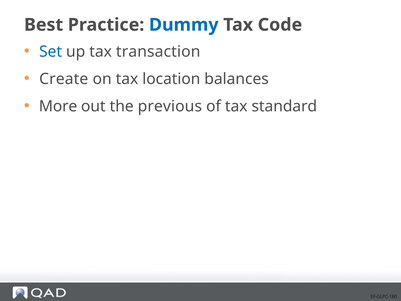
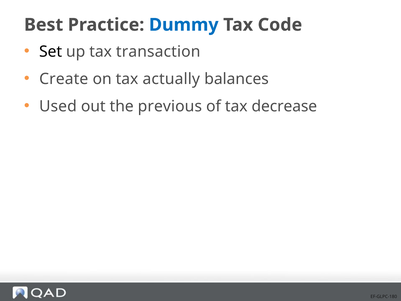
Set colour: blue -> black (51, 52)
location: location -> actually (171, 79)
More: More -> Used (58, 106)
standard: standard -> decrease (284, 106)
